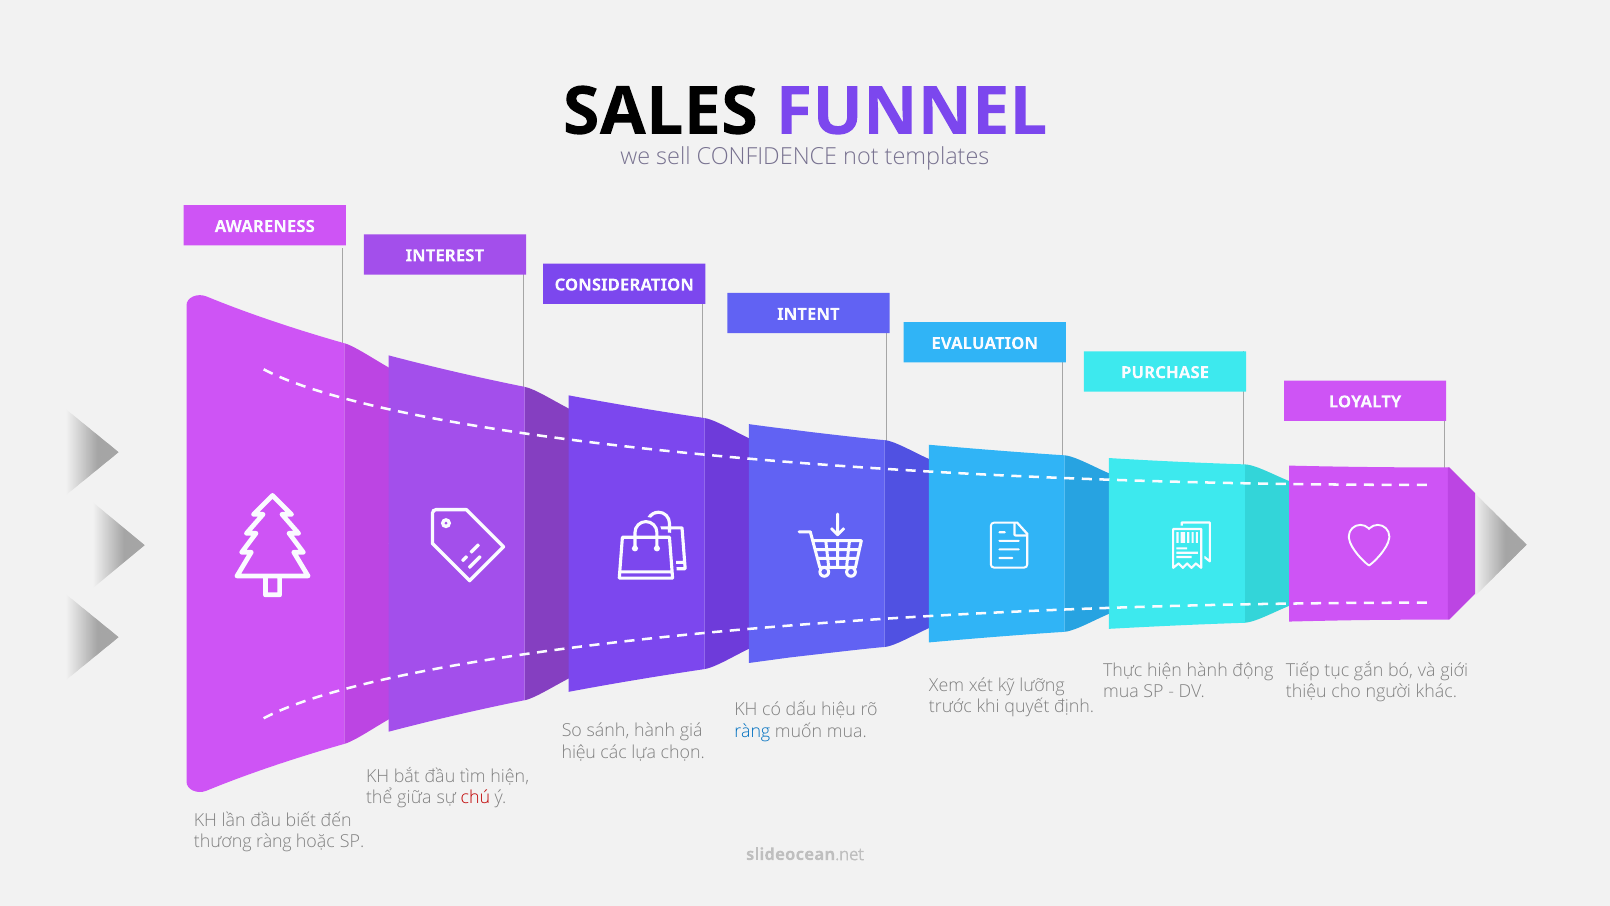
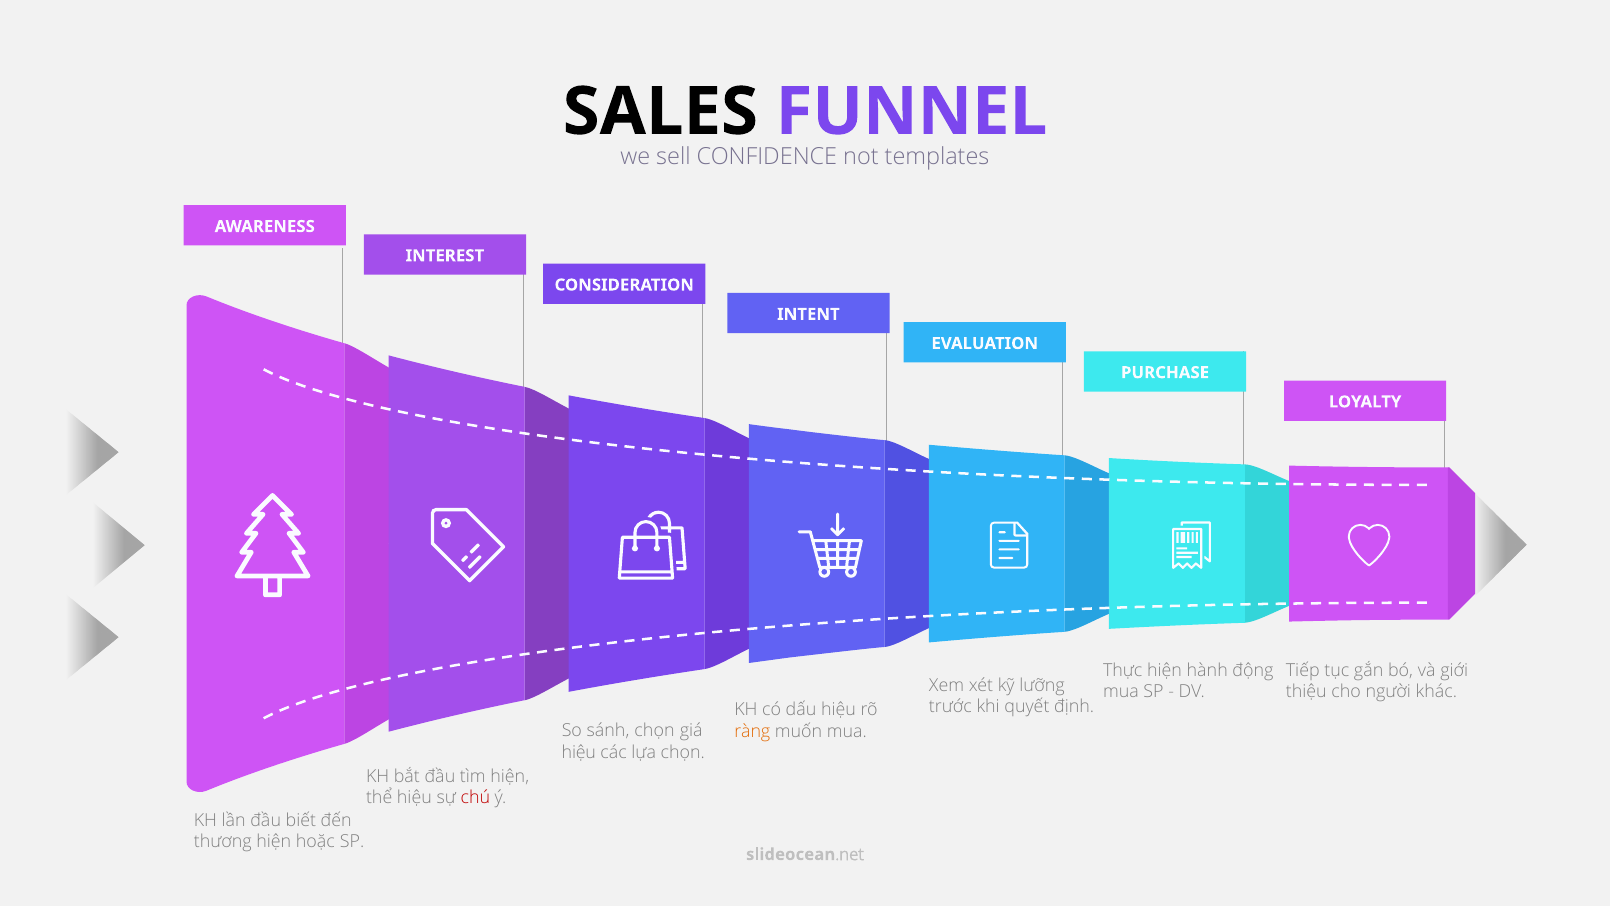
sánh hành: hành -> chọn (655, 731)
ràng colour: blue -> orange (752, 731)
thể giữa: giữa -> hiệu (414, 798)
thương ràng: ràng -> hiện (274, 841)
